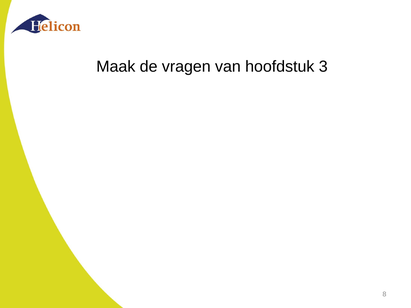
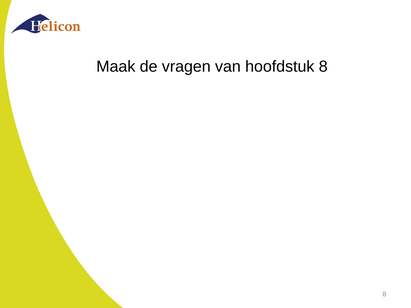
hoofdstuk 3: 3 -> 8 (323, 67)
